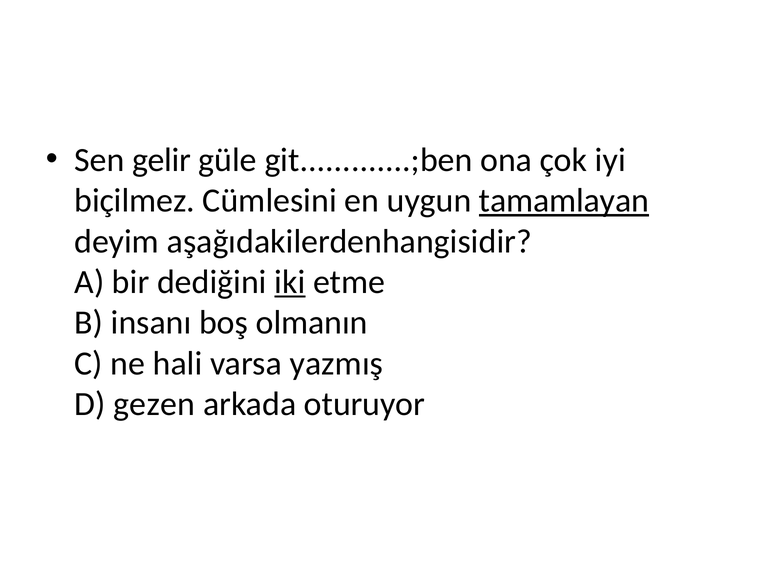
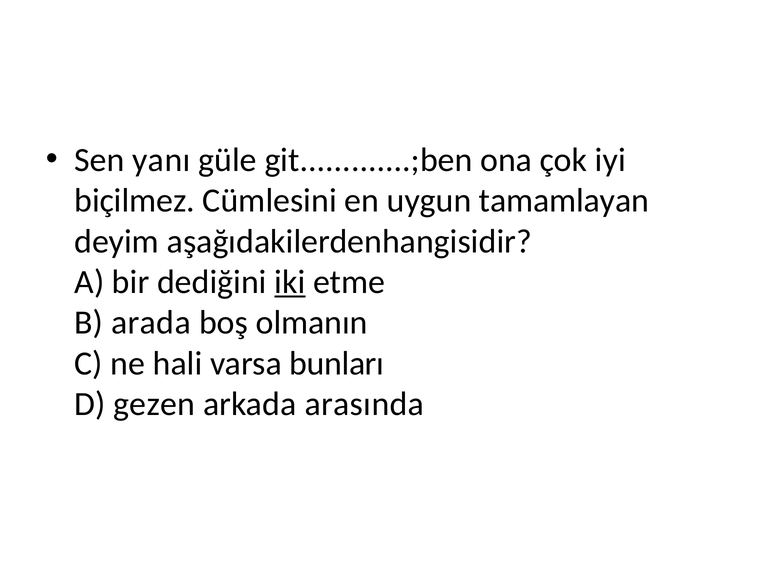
gelir: gelir -> yanı (161, 160)
tamamlayan underline: present -> none (564, 201)
insanı: insanı -> arada (151, 323)
yazmış: yazmış -> bunları (337, 364)
oturuyor: oturuyor -> arasında (364, 404)
